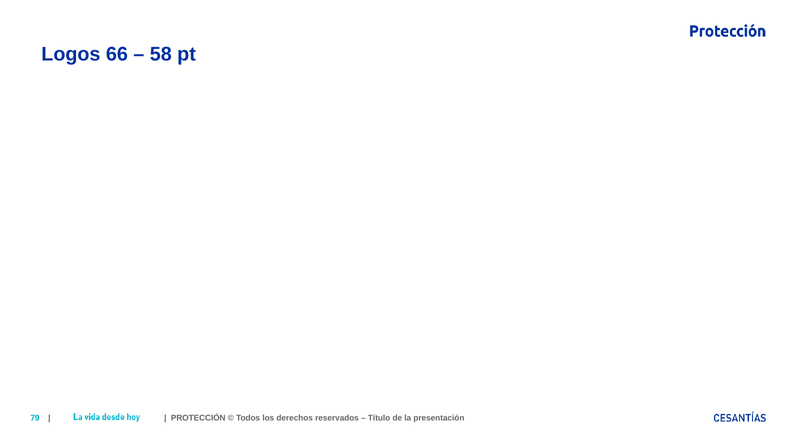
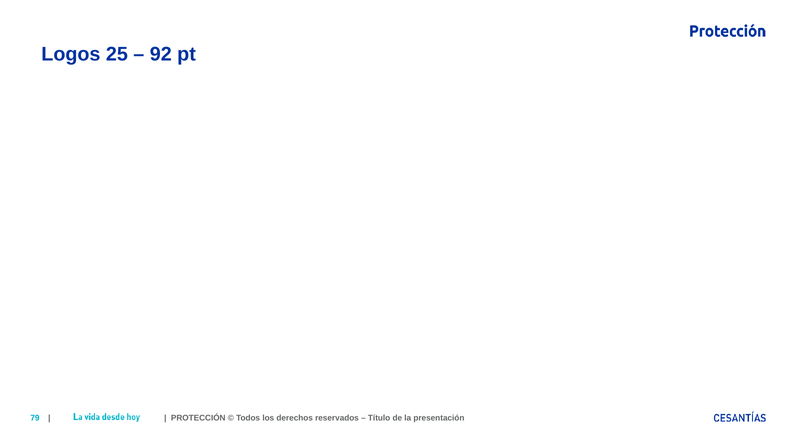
66: 66 -> 25 (117, 54)
58: 58 -> 92 (161, 54)
